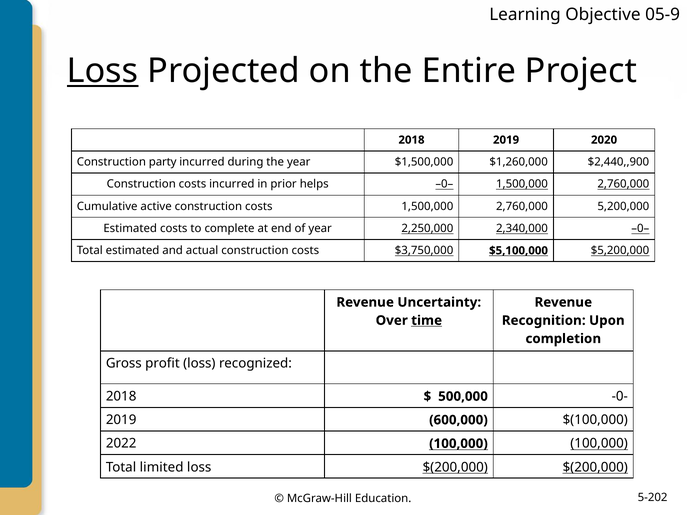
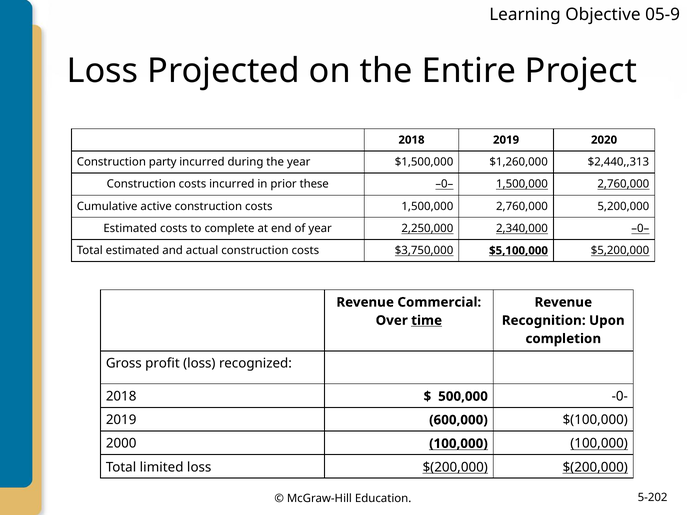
Loss underline: present -> none (103, 71)
$2,440,,900: $2,440,,900 -> $2,440,,313 (618, 162)
helps: helps -> these (314, 184)
Uncertainty: Uncertainty -> Commercial (439, 302)
2022: 2022 -> 2000 (121, 444)
